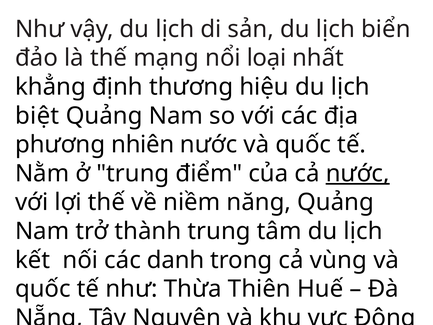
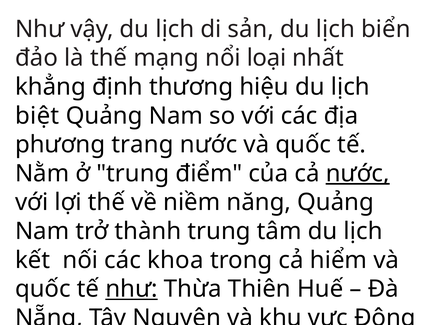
nhiên: nhiên -> trang (143, 144)
danh: danh -> khoa (175, 260)
vùng: vùng -> hiểm (338, 260)
như underline: none -> present (132, 289)
